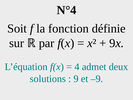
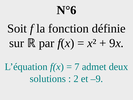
N°4: N°4 -> N°6 (66, 10)
4: 4 -> 7 (77, 67)
9: 9 -> 2 (76, 79)
